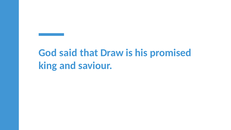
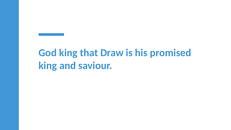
God said: said -> king (68, 53)
